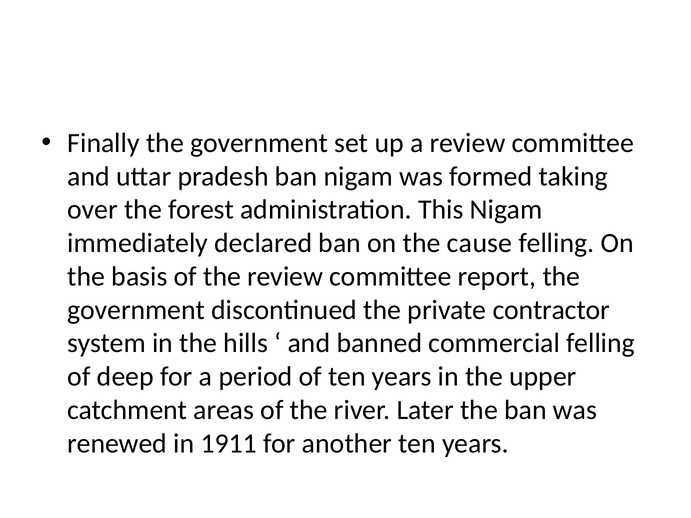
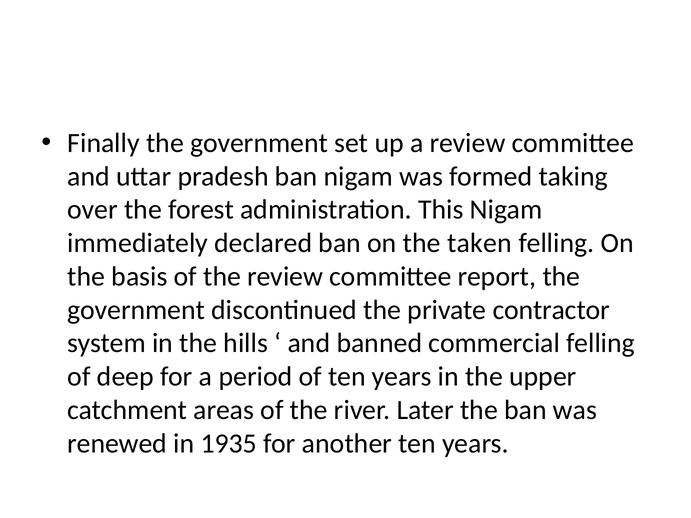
cause: cause -> taken (480, 243)
1911: 1911 -> 1935 (229, 444)
